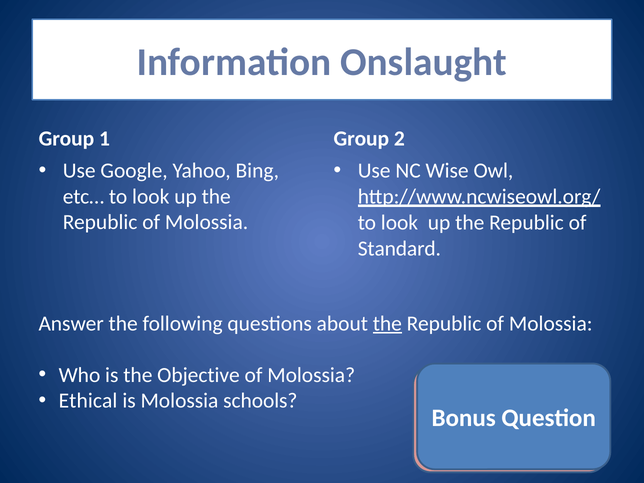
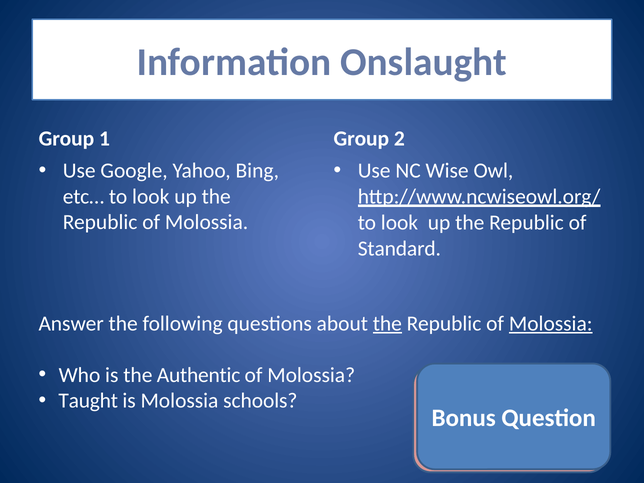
Molossia underline: none -> present (551, 323)
Objective: Objective -> Authentic (199, 375)
Ethical: Ethical -> Taught (88, 401)
